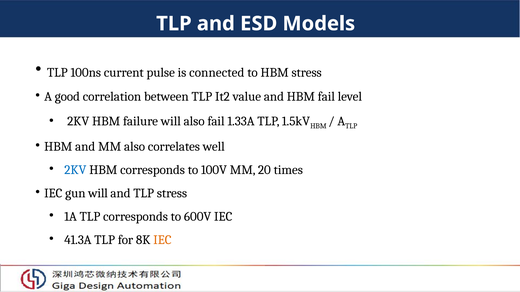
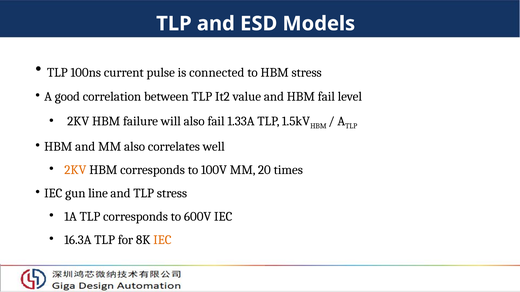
2KV colour: blue -> orange (75, 170)
gun will: will -> line (98, 194)
41.3A: 41.3A -> 16.3A (78, 240)
